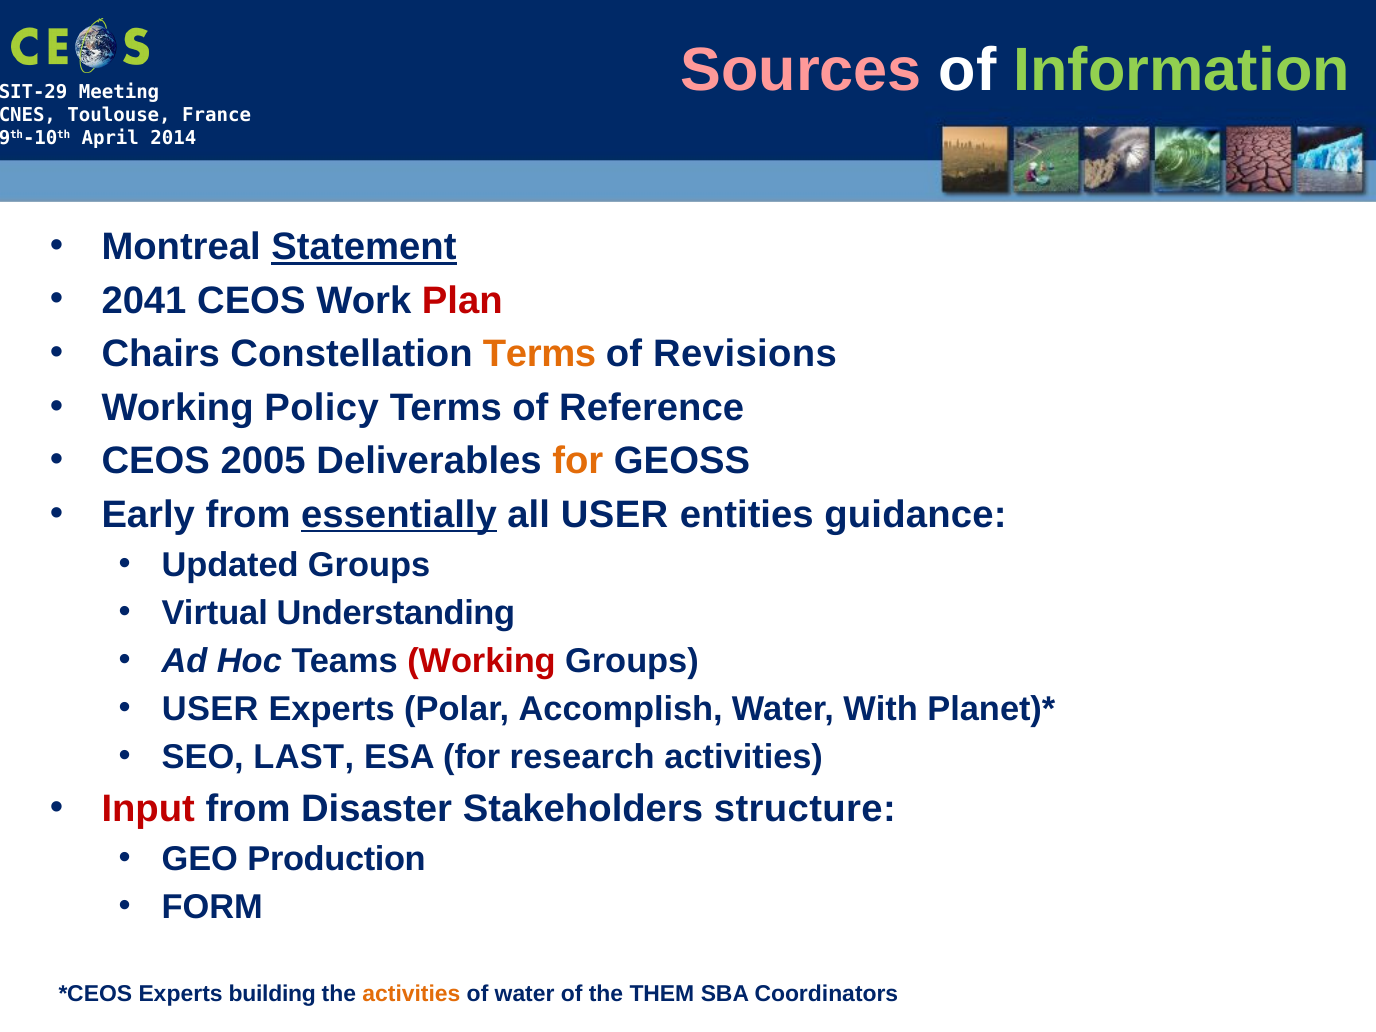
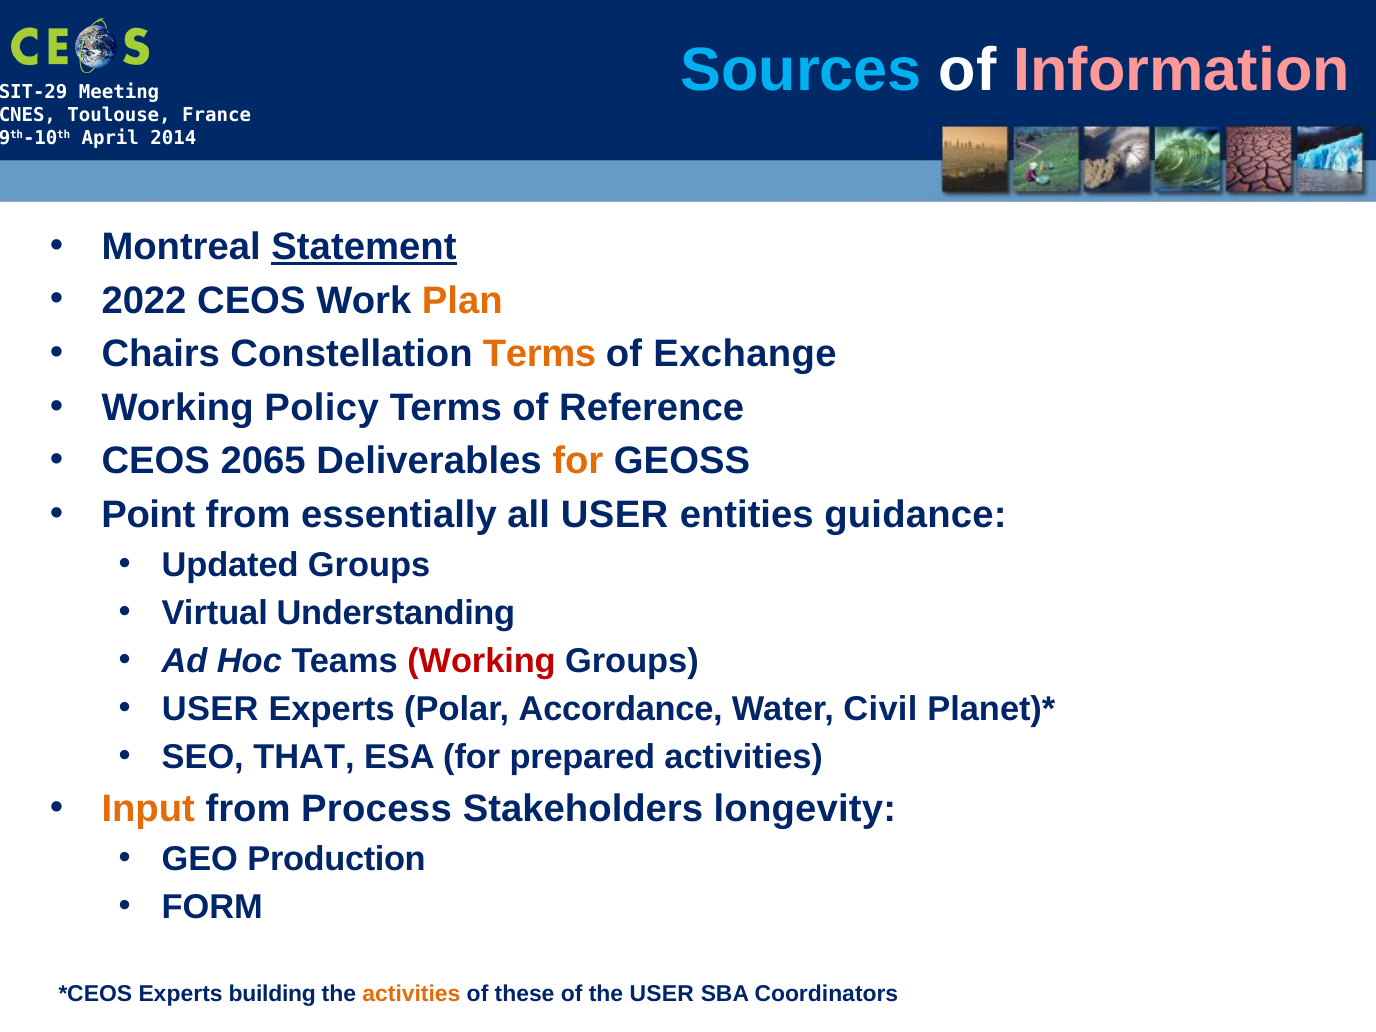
Sources colour: pink -> light blue (801, 70)
Information colour: light green -> pink (1182, 70)
2041: 2041 -> 2022 (144, 301)
Plan colour: red -> orange (462, 301)
Revisions: Revisions -> Exchange (745, 354)
2005: 2005 -> 2065 (263, 461)
Early: Early -> Point (148, 515)
essentially underline: present -> none (399, 515)
Accomplish: Accomplish -> Accordance (621, 709)
With: With -> Civil (880, 709)
LAST: LAST -> THAT (304, 757)
research: research -> prepared (582, 757)
Input colour: red -> orange (148, 809)
Disaster: Disaster -> Process (376, 809)
structure: structure -> longevity (805, 809)
of water: water -> these (525, 994)
the THEM: THEM -> USER (662, 994)
